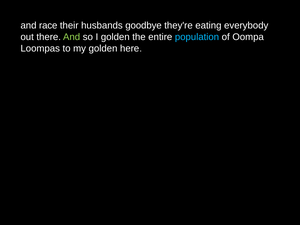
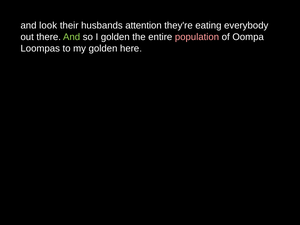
race: race -> look (48, 25)
goodbye: goodbye -> attention (144, 25)
population colour: light blue -> pink (197, 37)
